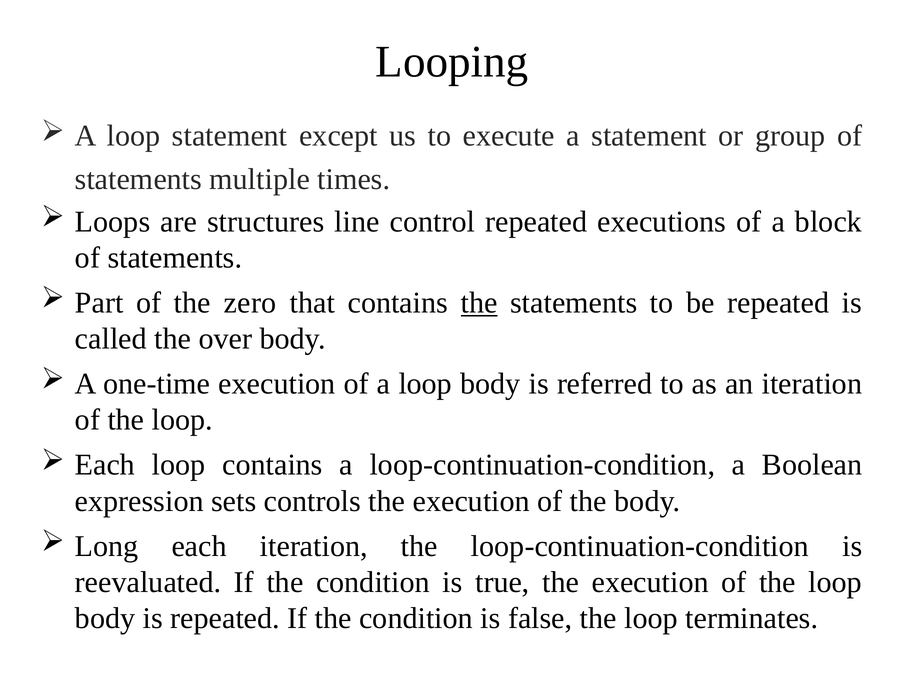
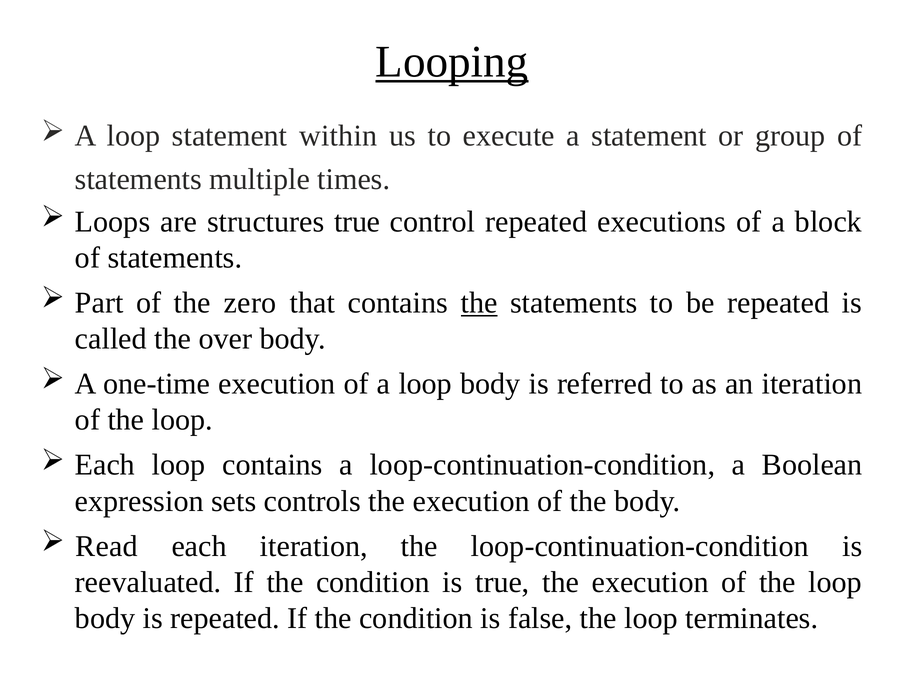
Looping underline: none -> present (452, 62)
except: except -> within (338, 136)
structures line: line -> true (357, 222)
Long: Long -> Read (107, 546)
